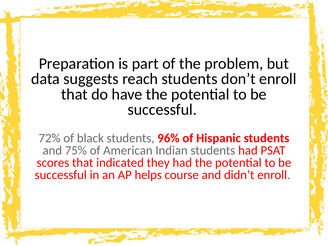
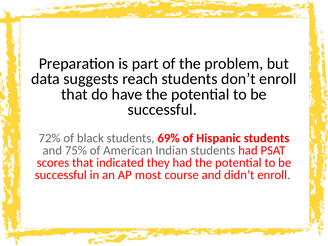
96%: 96% -> 69% (169, 138)
helps: helps -> most (148, 175)
